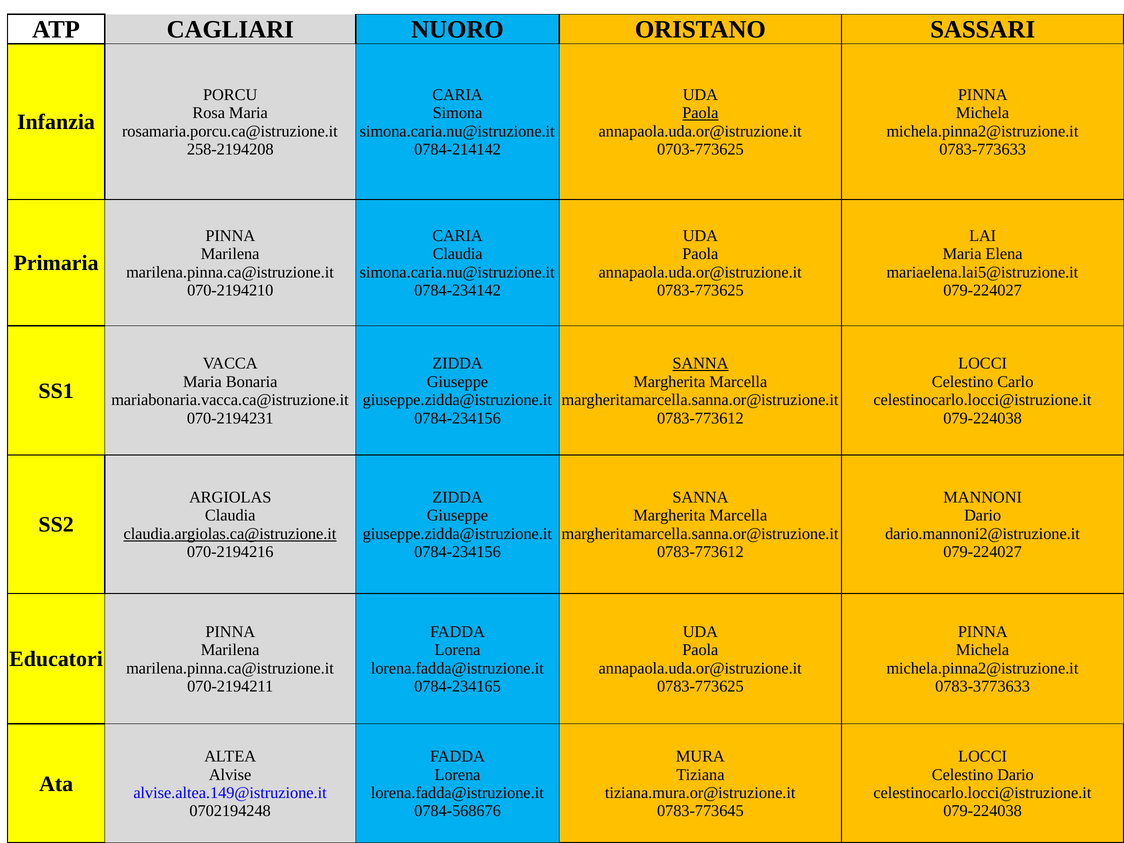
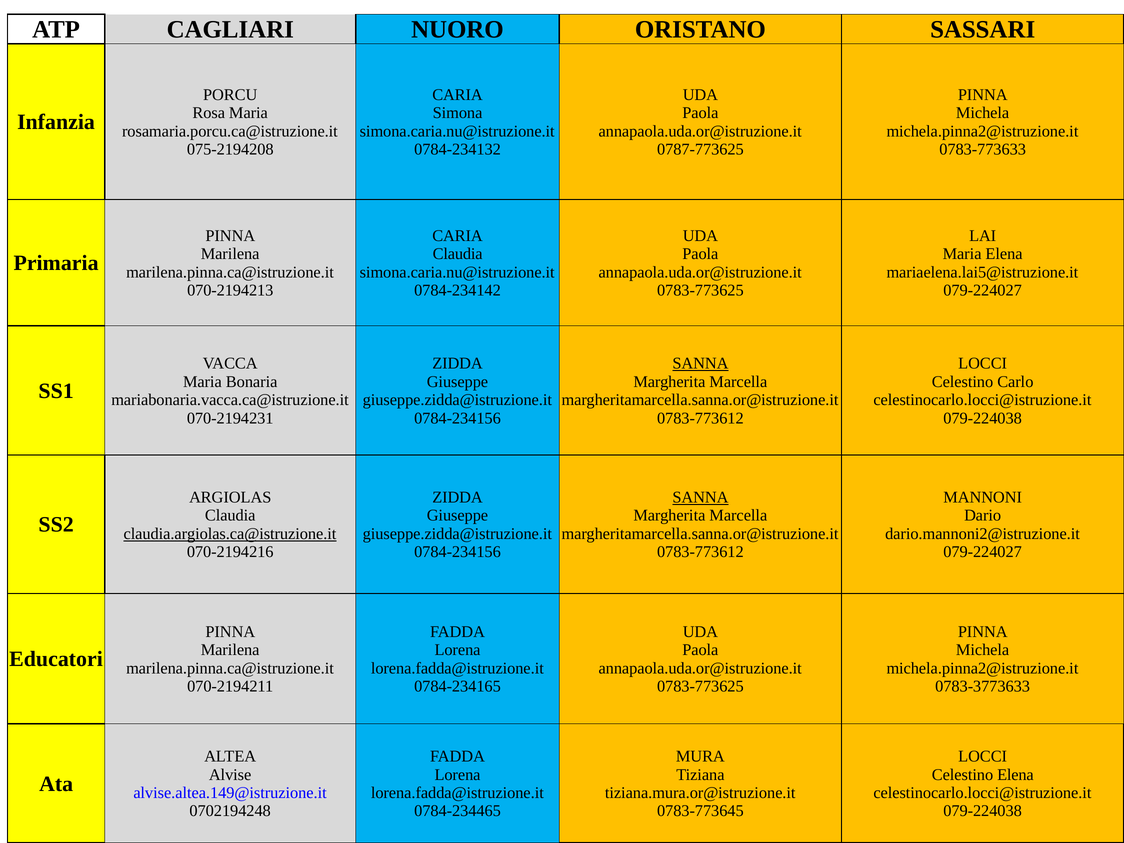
Paola underline: present -> none (700, 113)
258-2194208: 258-2194208 -> 075-2194208 (230, 149)
0784-214142: 0784-214142 -> 0784-234132 (458, 149)
0703-773625: 0703-773625 -> 0787-773625 (700, 149)
070-2194210: 070-2194210 -> 070-2194213 (230, 290)
SANNA underline: none -> present (700, 497)
Celestino Dario: Dario -> Elena (1015, 775)
0784-568676: 0784-568676 -> 0784-234465 (458, 811)
